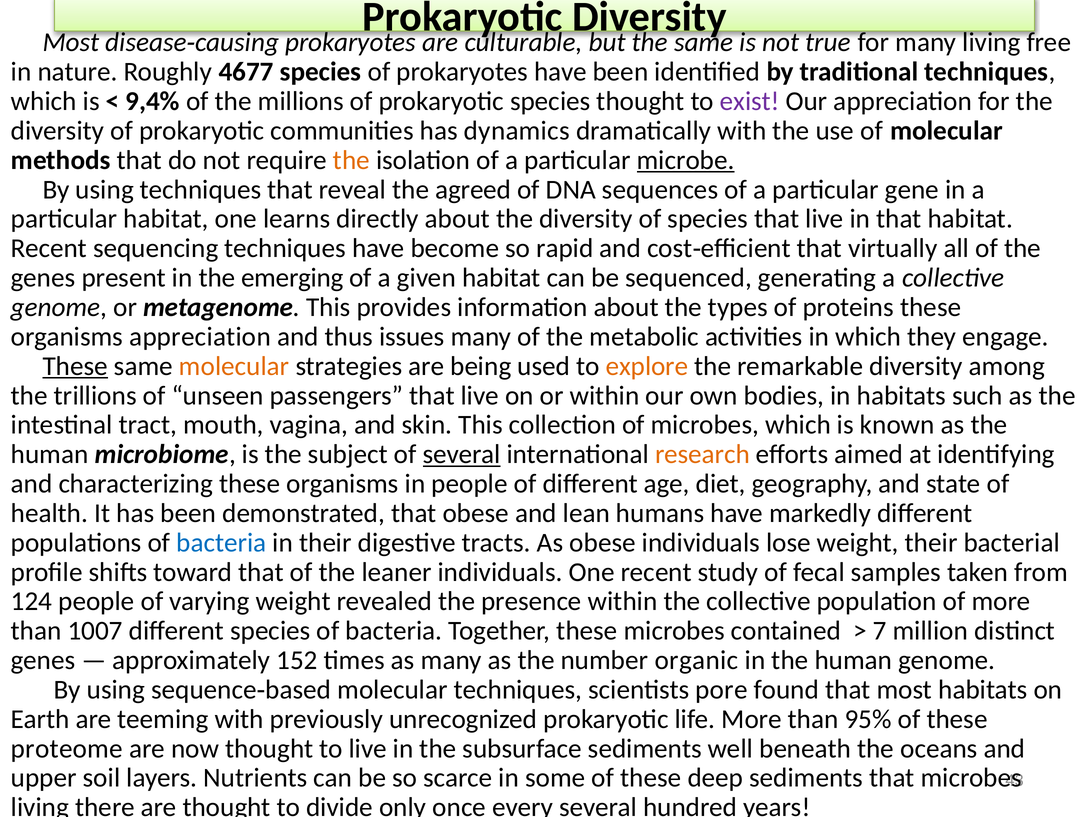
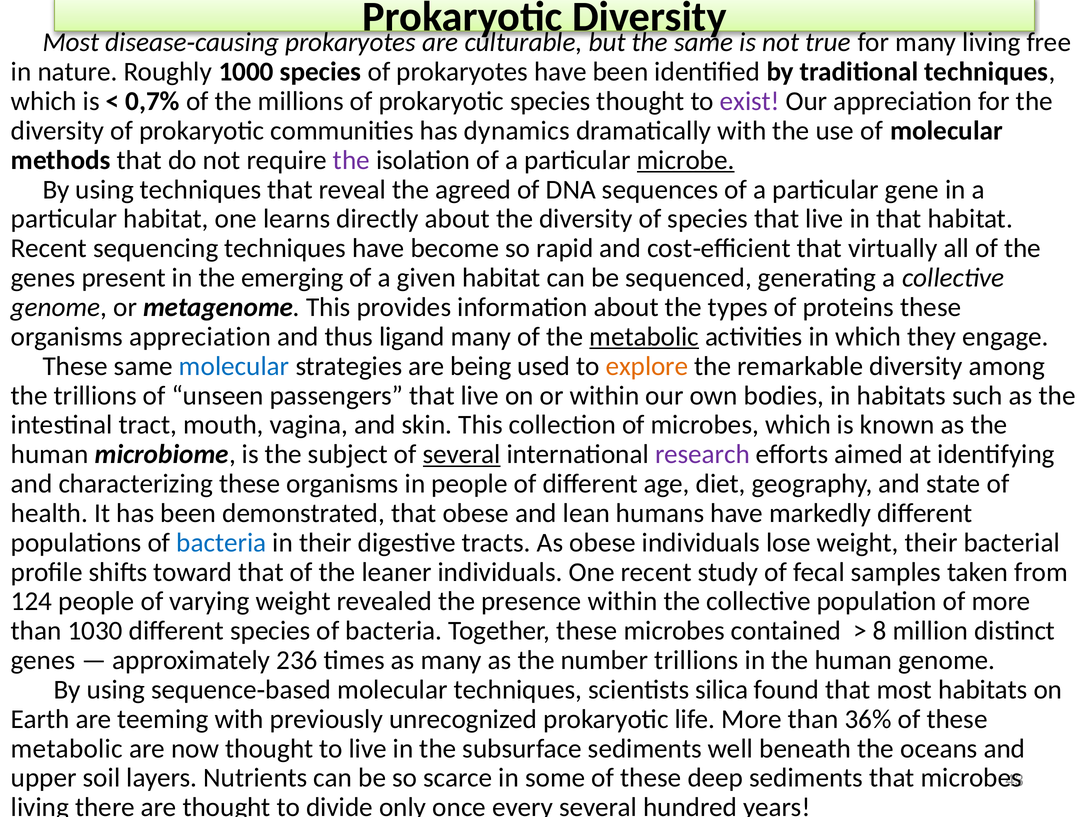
4677: 4677 -> 1000 (246, 72)
9,4%: 9,4% -> 0,7% (153, 101)
the colour: orange -> purple (351, 160)
issues: issues -> ligand (412, 337)
metabolic underline: none -> present (644, 337)
These underline: present -> none (75, 366)
molecular colour: orange -> blue (234, 366)
research colour: orange -> purple (703, 454)
1007: 1007 -> 1030 (95, 631)
7: 7 -> 8 (880, 631)
152: 152 -> 236 (297, 660)
number organic: organic -> trillions (697, 660)
pore: pore -> silica (722, 690)
95%: 95% -> 36% (868, 719)
proteome: proteome -> metabolic (67, 748)
